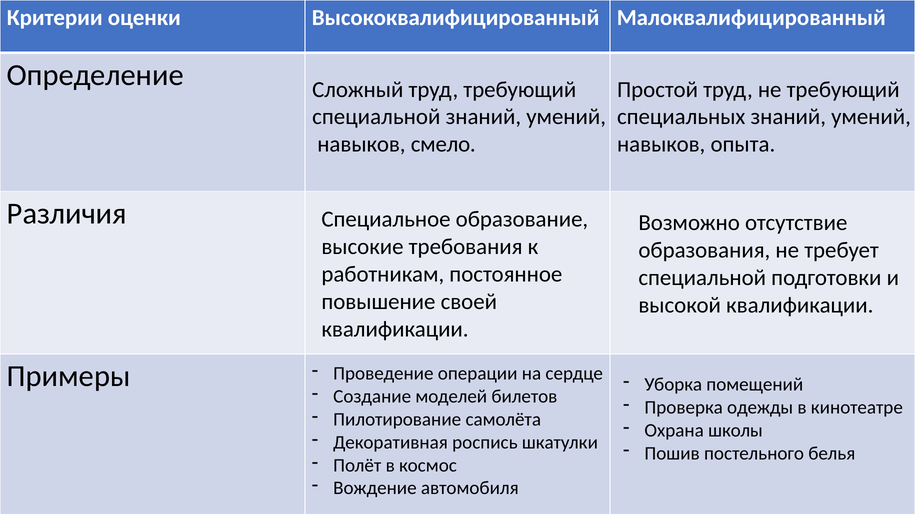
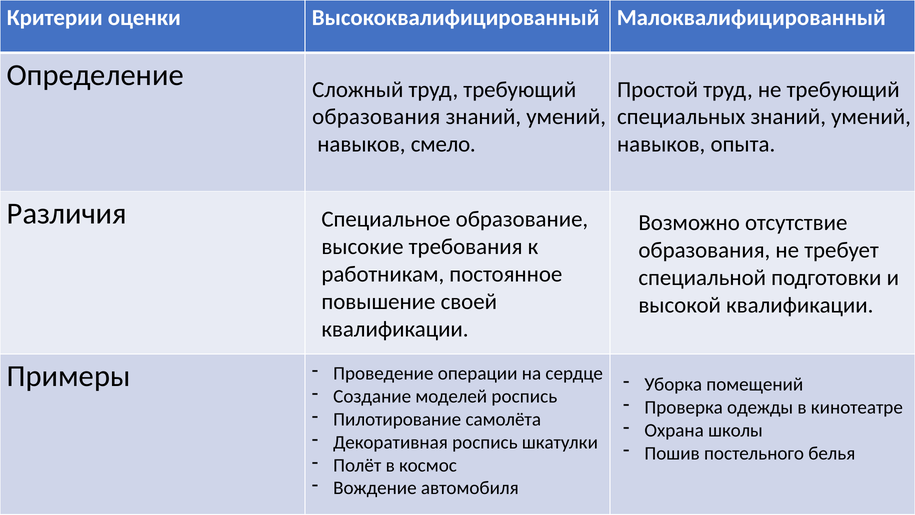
специальной: специальной -> образования (376, 117)
моделей билетов: билетов -> роспись (524, 396)
